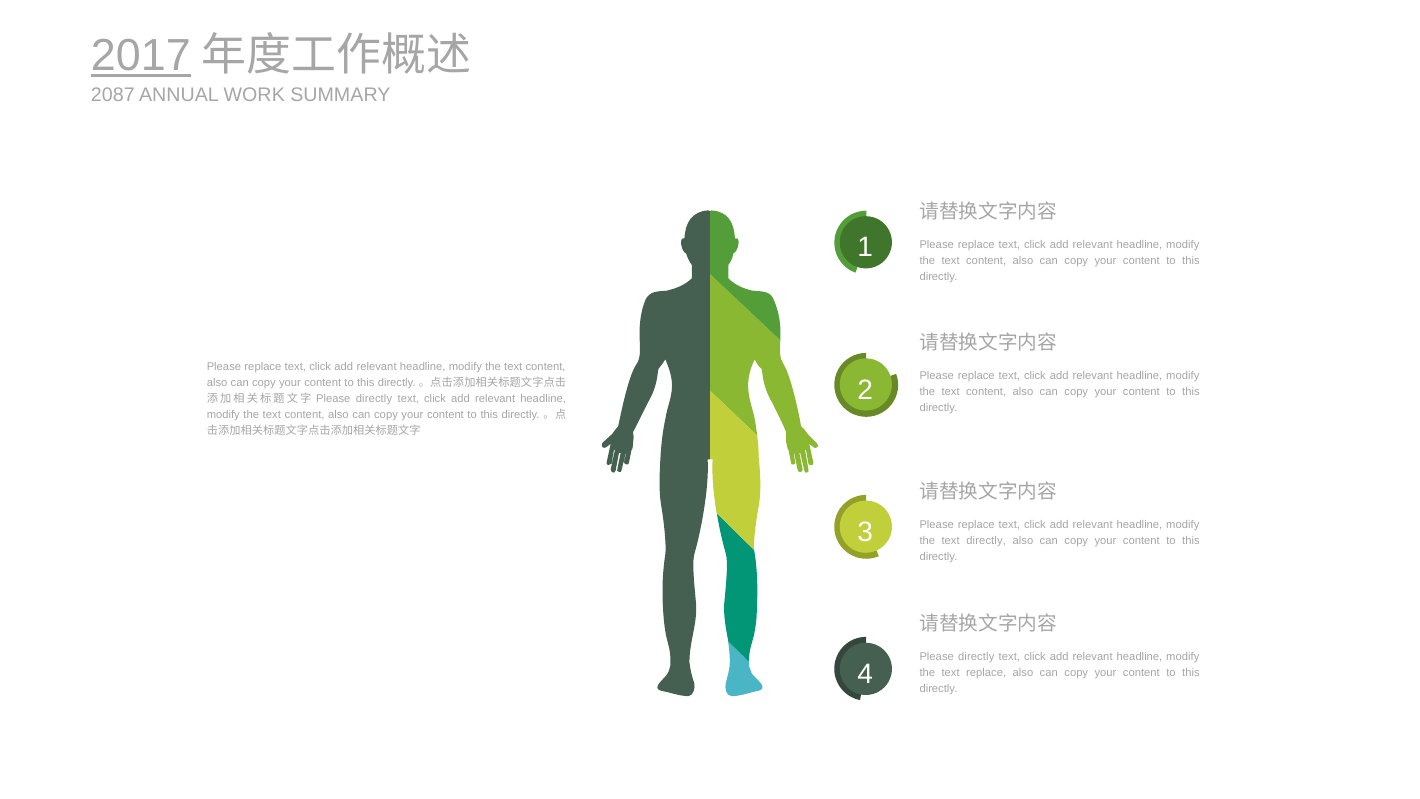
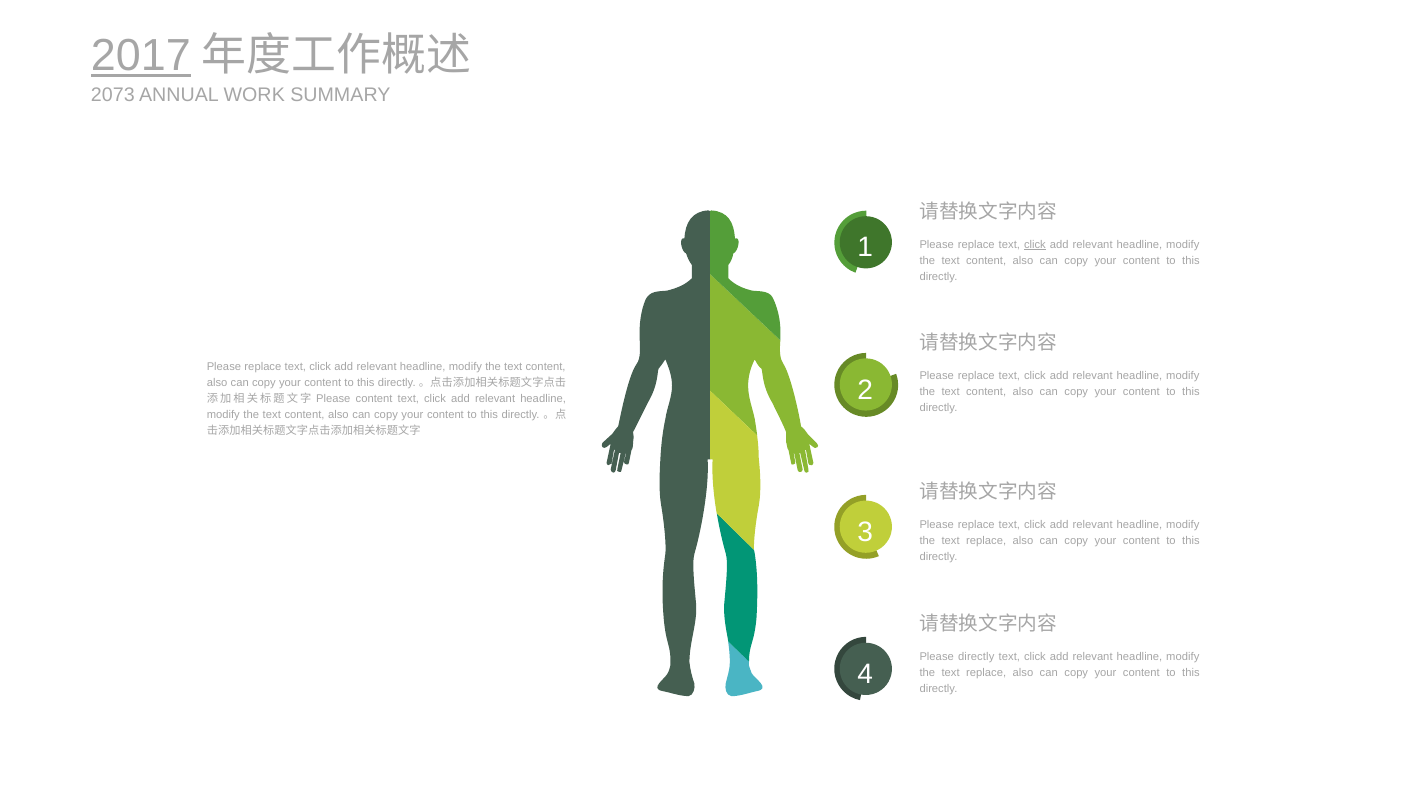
2087: 2087 -> 2073 (113, 95)
click underline: none -> present (1035, 244)
directly: directly -> content (374, 399)
directly: directly -> replace (986, 541)
